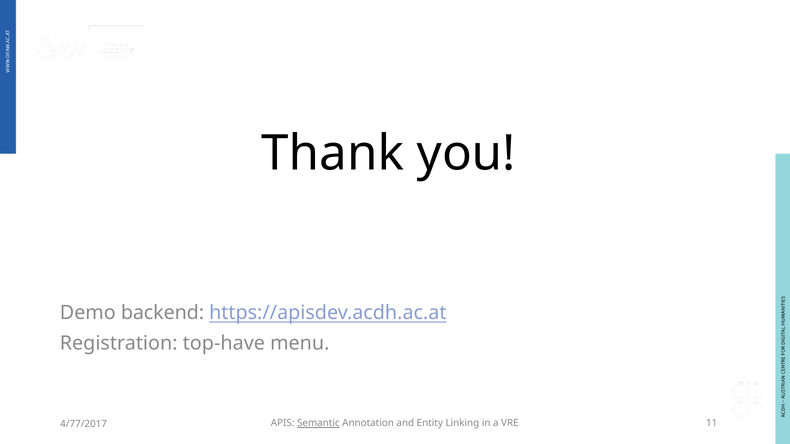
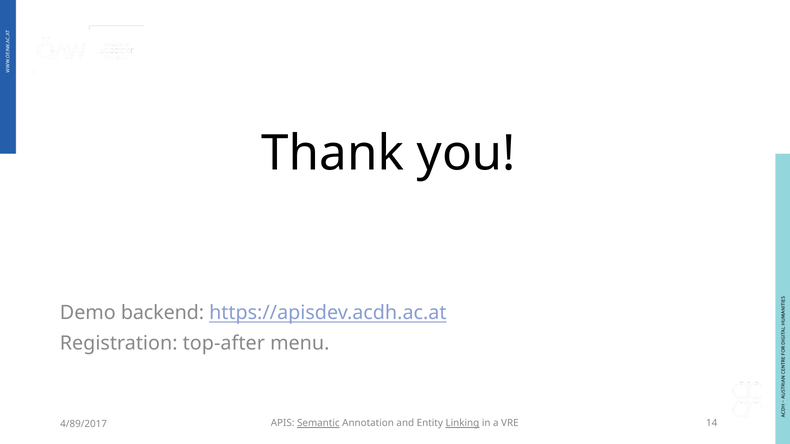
top-have: top-have -> top-after (224, 343)
Linking underline: none -> present (462, 424)
11: 11 -> 14 (712, 424)
4/77/2017: 4/77/2017 -> 4/89/2017 (84, 424)
